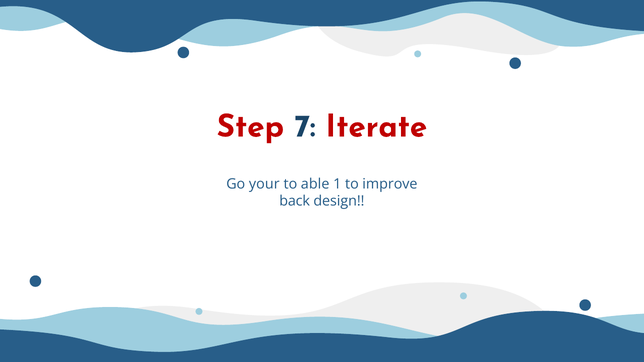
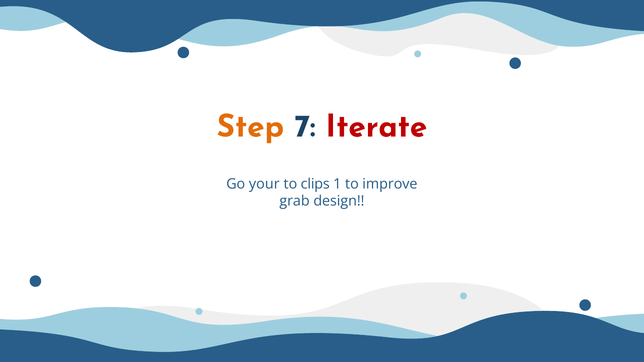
Step colour: red -> orange (250, 126)
able: able -> clips (315, 184)
back: back -> grab (295, 201)
